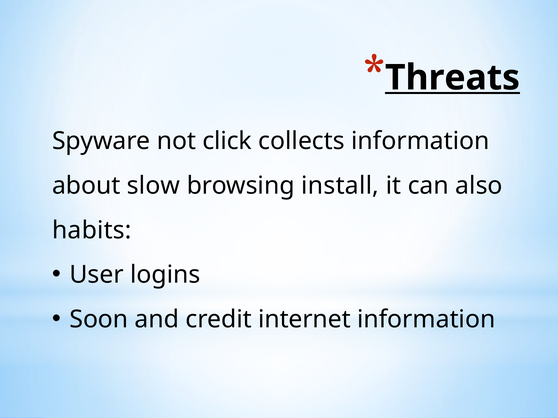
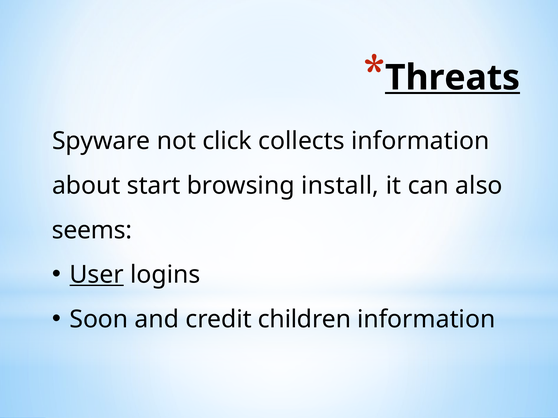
slow: slow -> start (154, 186)
habits: habits -> seems (92, 230)
User underline: none -> present (97, 275)
internet: internet -> children (305, 320)
